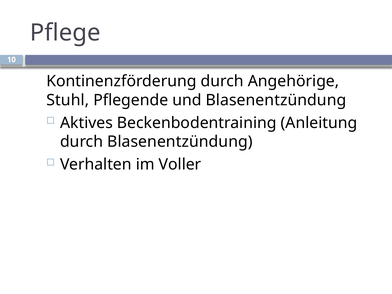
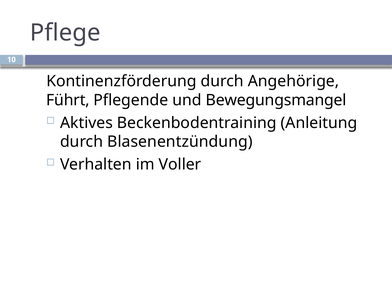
Stuhl: Stuhl -> Führt (68, 100)
und Blasenentzündung: Blasenentzündung -> Bewegungsmangel (276, 100)
